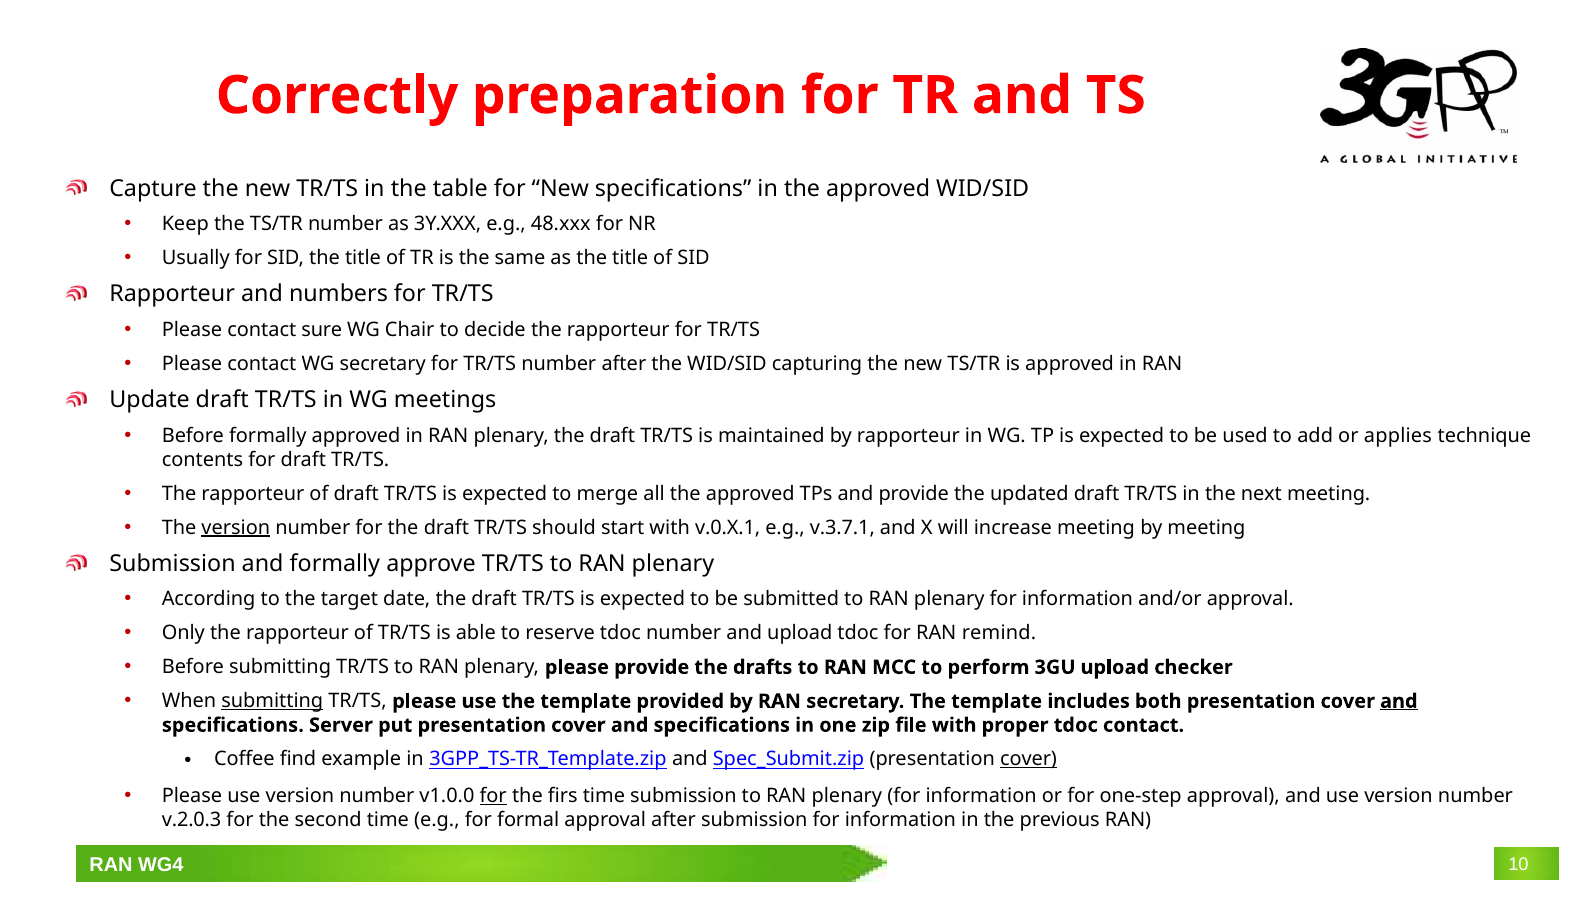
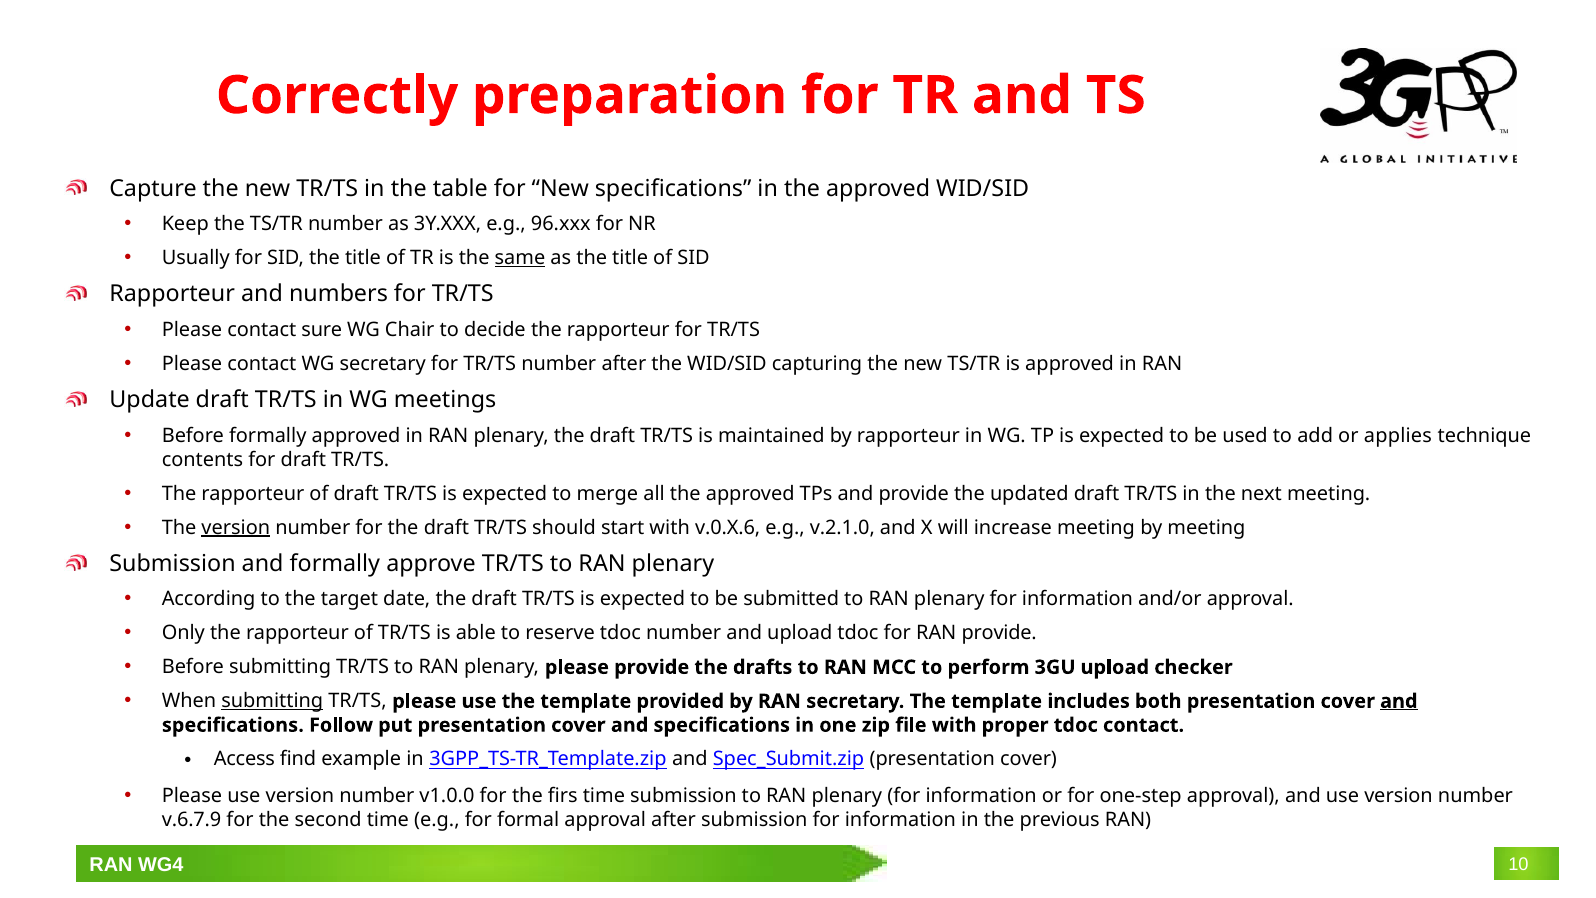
48.xxx: 48.xxx -> 96.xxx (561, 224)
same underline: none -> present (520, 258)
v.0.X.1: v.0.X.1 -> v.0.X.6 (728, 527)
v.3.7.1: v.3.7.1 -> v.2.1.0 (842, 527)
RAN remind: remind -> provide (999, 633)
Server: Server -> Follow (341, 725)
Coffee: Coffee -> Access (244, 759)
cover underline: present -> none (1028, 759)
for underline: present -> none (493, 796)
v.2.0.3: v.2.0.3 -> v.6.7.9 (192, 820)
